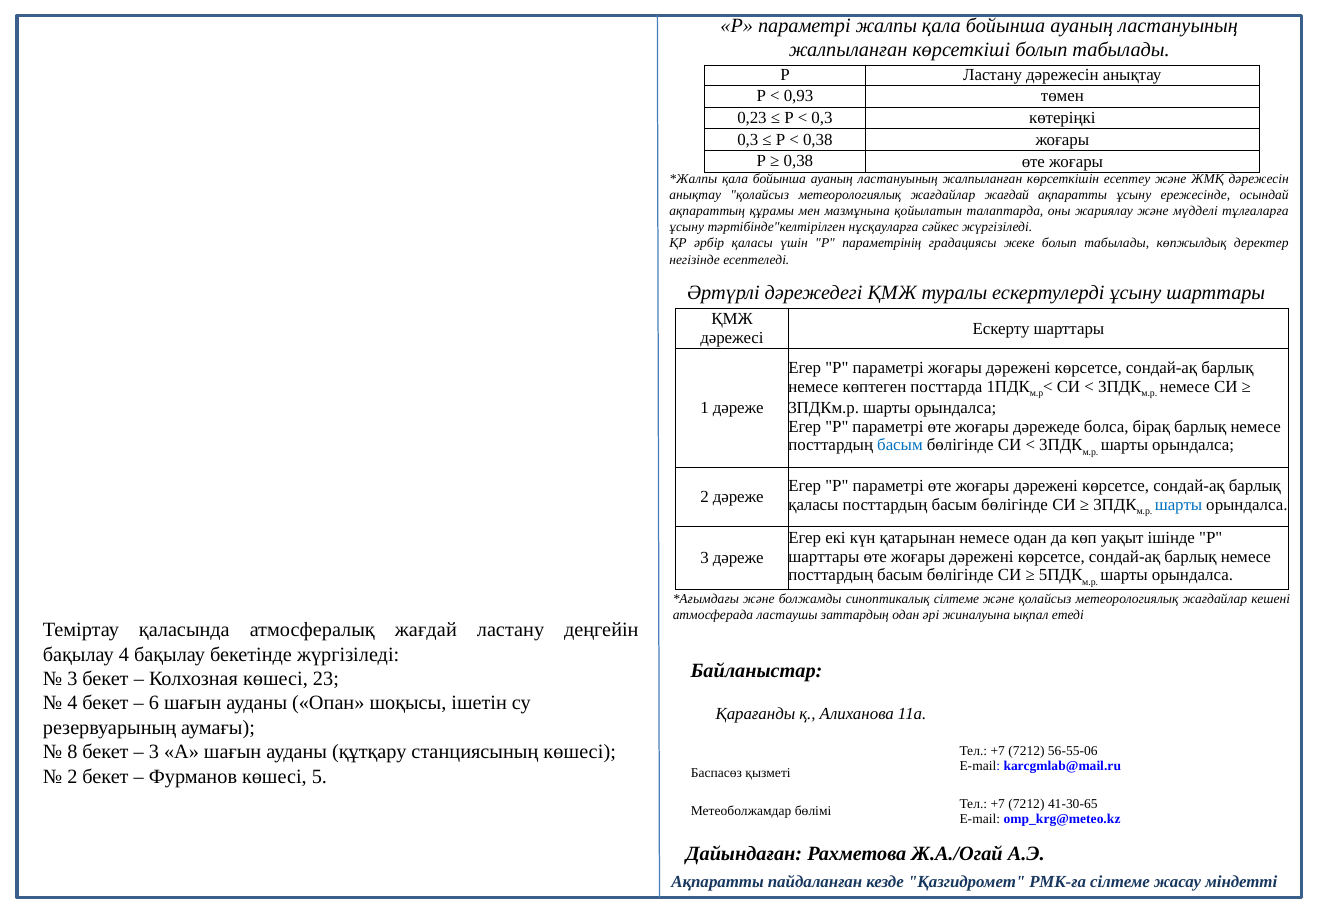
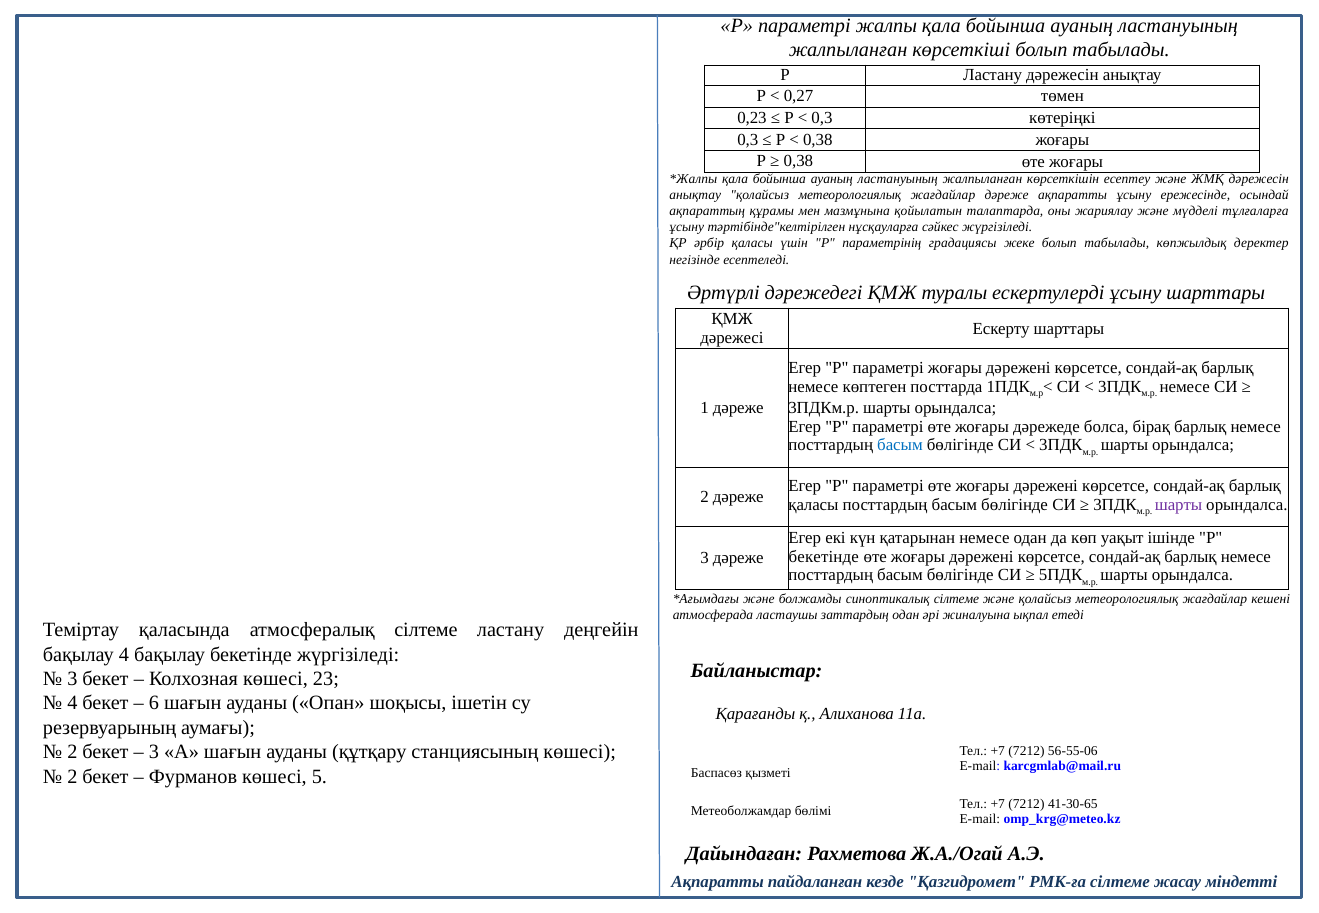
0,93: 0,93 -> 0,27 (799, 96)
жағдайлар жағдай: жағдай -> дәреже (1007, 195)
шарты colour: blue -> purple (1179, 505)
шарттары: шарттары -> бекетінде (824, 557)
атмосфералық жағдай: жағдай -> сілтеме (426, 630)
8: 8 -> 2 (72, 752)
